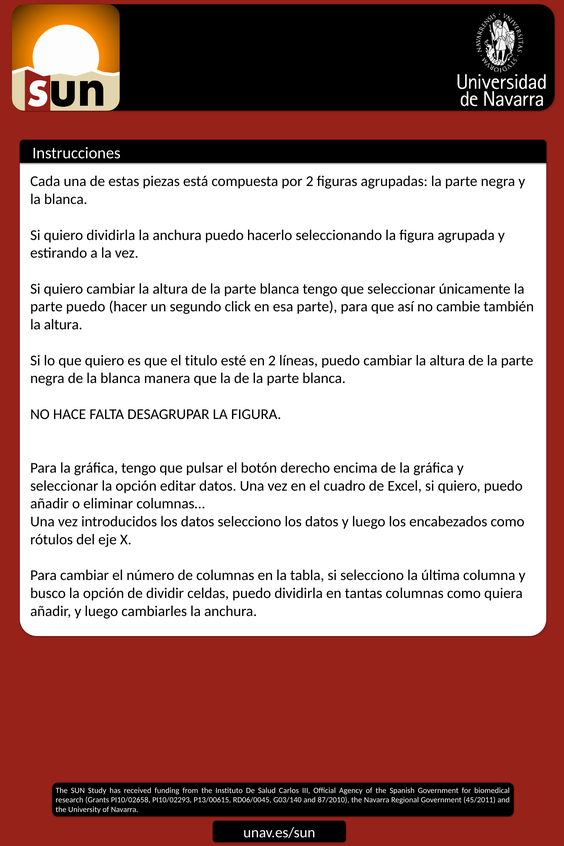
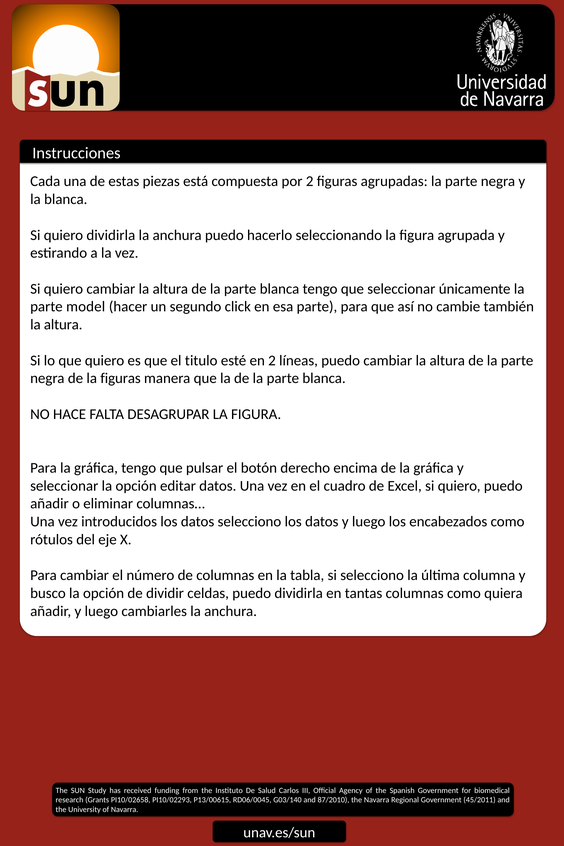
parte puedo: puedo -> model (86, 307)
de la blanca: blanca -> figuras (121, 378)
